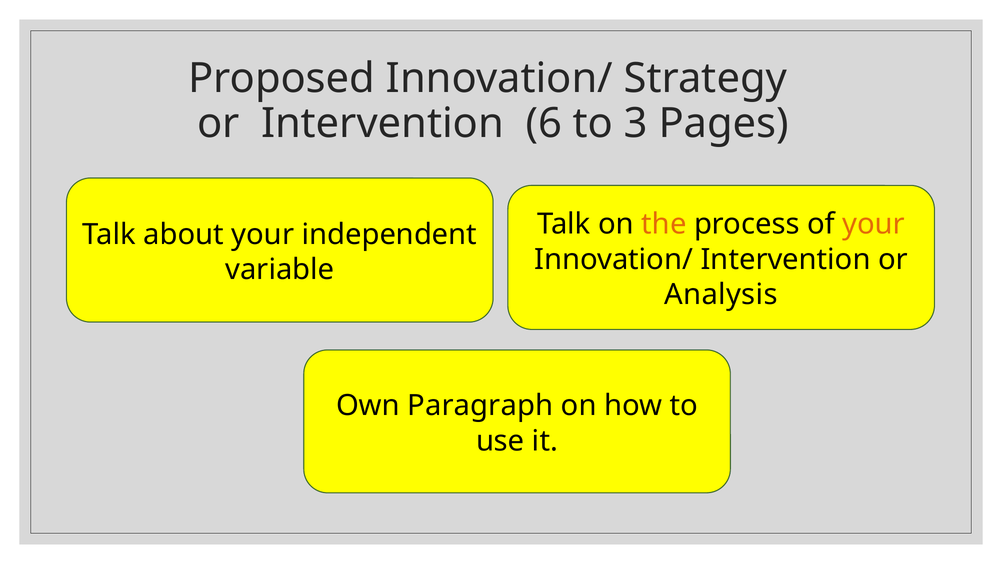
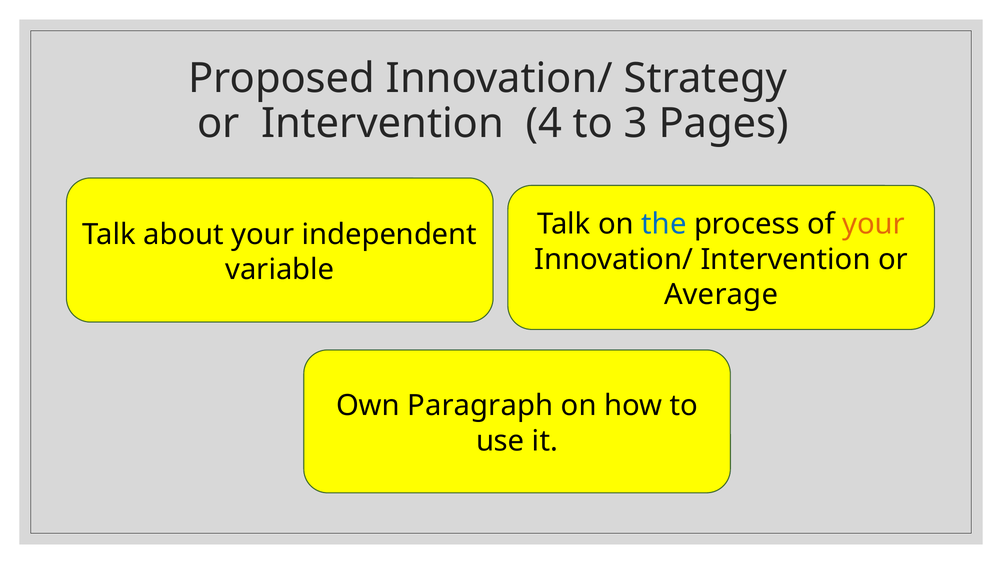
6: 6 -> 4 (544, 123)
the colour: orange -> blue (664, 224)
Analysis: Analysis -> Average (721, 294)
